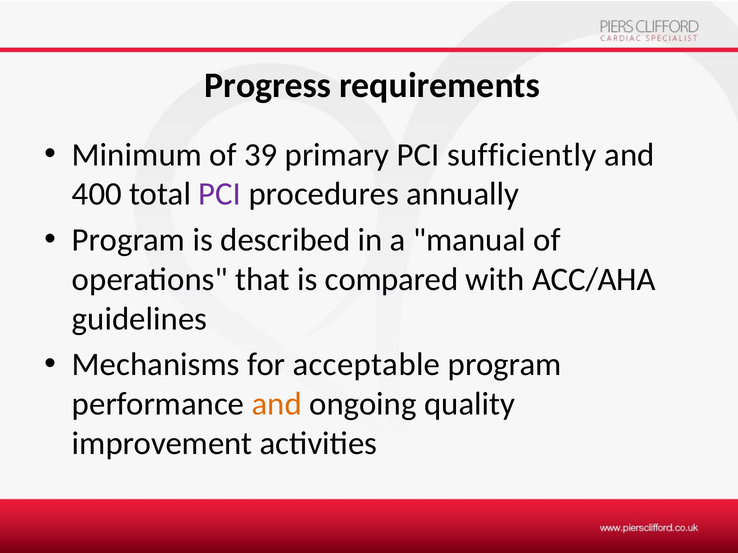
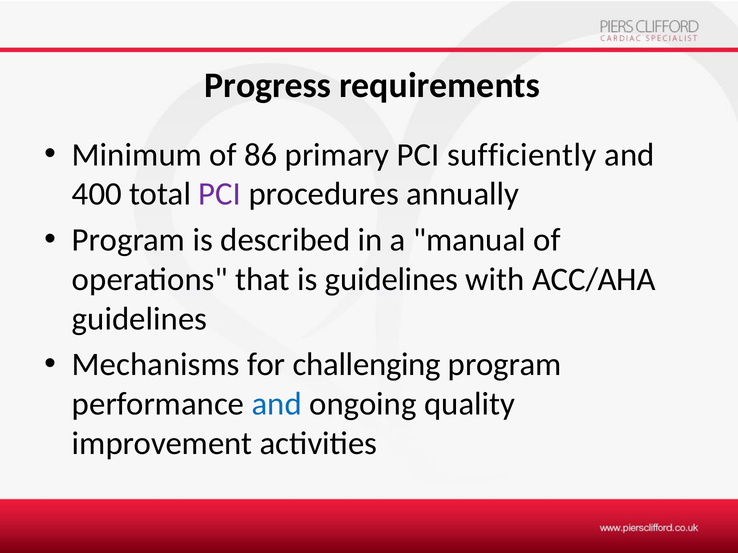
39: 39 -> 86 (261, 155)
is compared: compared -> guidelines (392, 280)
acceptable: acceptable -> challenging (367, 365)
and colour: orange -> blue (277, 404)
